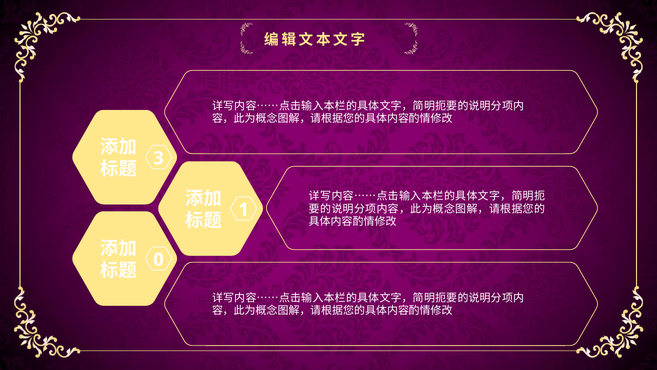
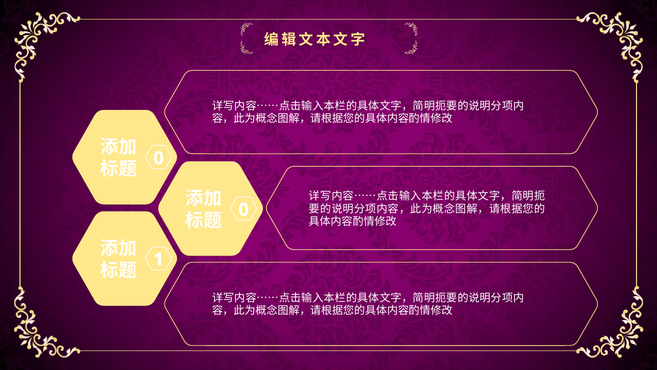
3: 3 -> 0 (159, 158)
1: 1 -> 0 (244, 210)
0: 0 -> 1 (159, 259)
